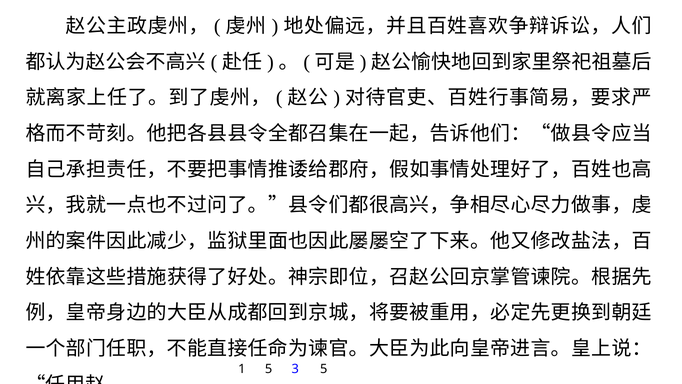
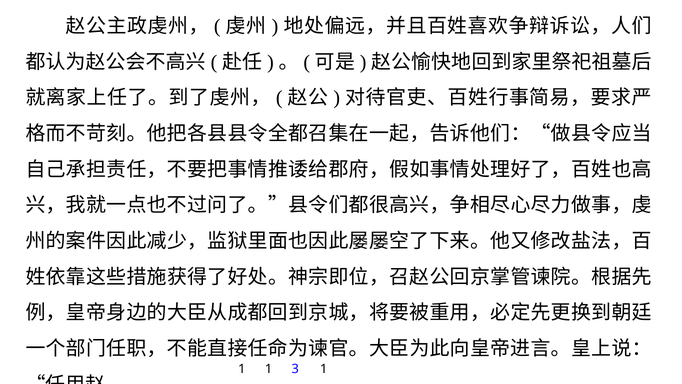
1 5: 5 -> 1 (269, 369)
3 5: 5 -> 1 (324, 369)
